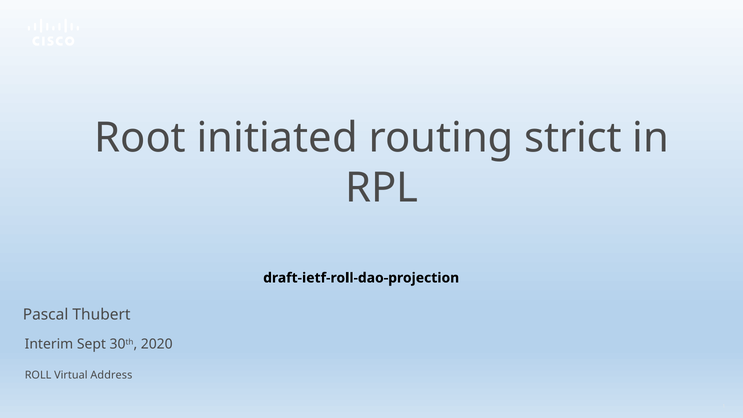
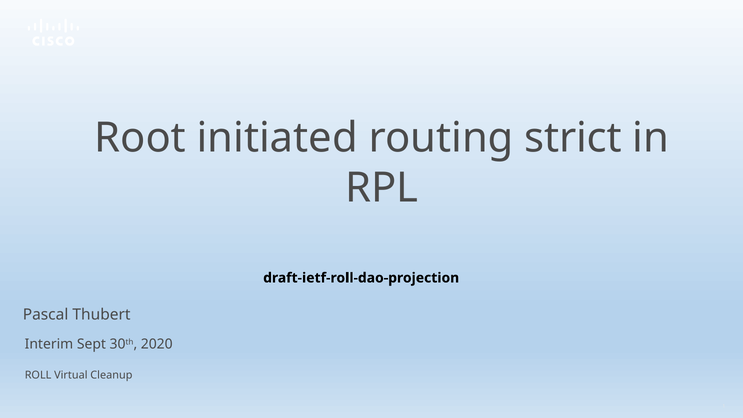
Address: Address -> Cleanup (111, 375)
